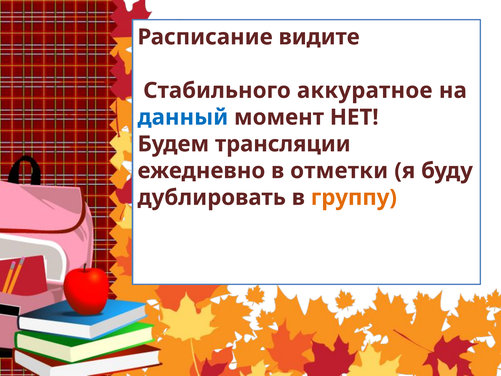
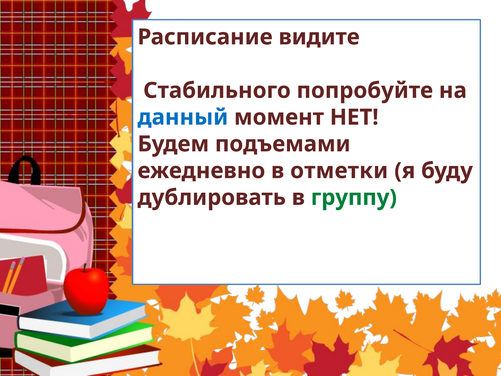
аккуратное: аккуратное -> попробуйте (365, 90)
трансляции: трансляции -> подъемами (283, 144)
группу colour: orange -> green (354, 197)
